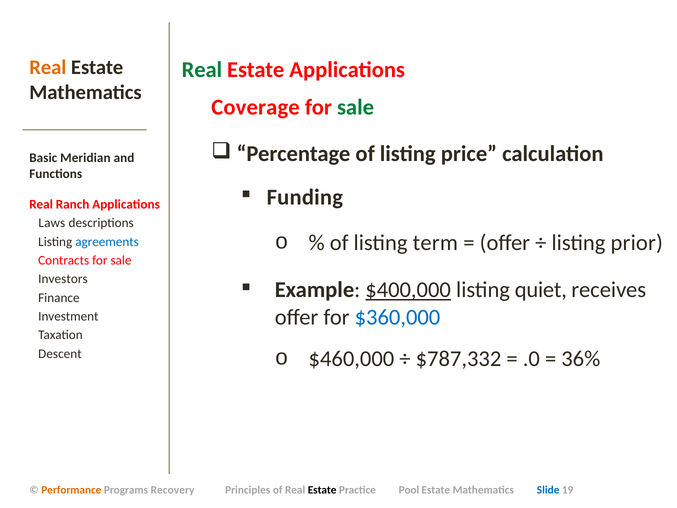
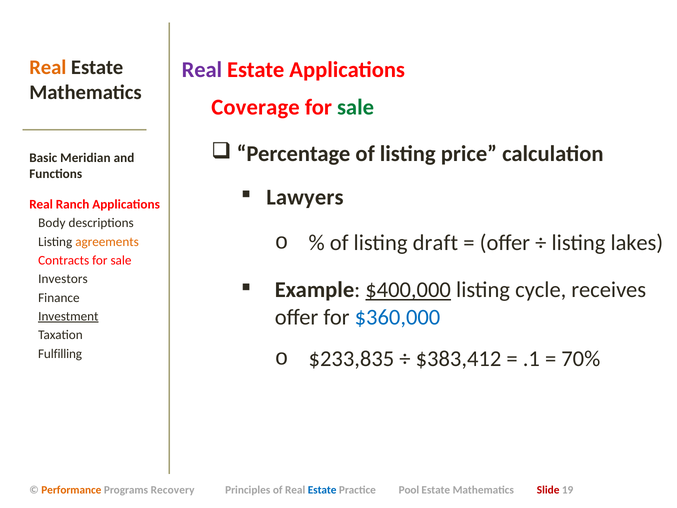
Real colour: green -> purple (202, 70)
Funding: Funding -> Lawyers (305, 197)
Laws: Laws -> Body (52, 223)
term: term -> draft (435, 243)
prior: prior -> lakes (637, 243)
agreements colour: blue -> orange (107, 242)
quiet: quiet -> cycle (541, 290)
Investment underline: none -> present (68, 316)
Descent: Descent -> Fulfilling (60, 354)
$460,000: $460,000 -> $233,835 (351, 359)
$787,332: $787,332 -> $383,412 (458, 359)
.0: .0 -> .1 (531, 359)
36%: 36% -> 70% (581, 359)
Estate colour: black -> blue (322, 490)
Slide colour: blue -> red (548, 490)
